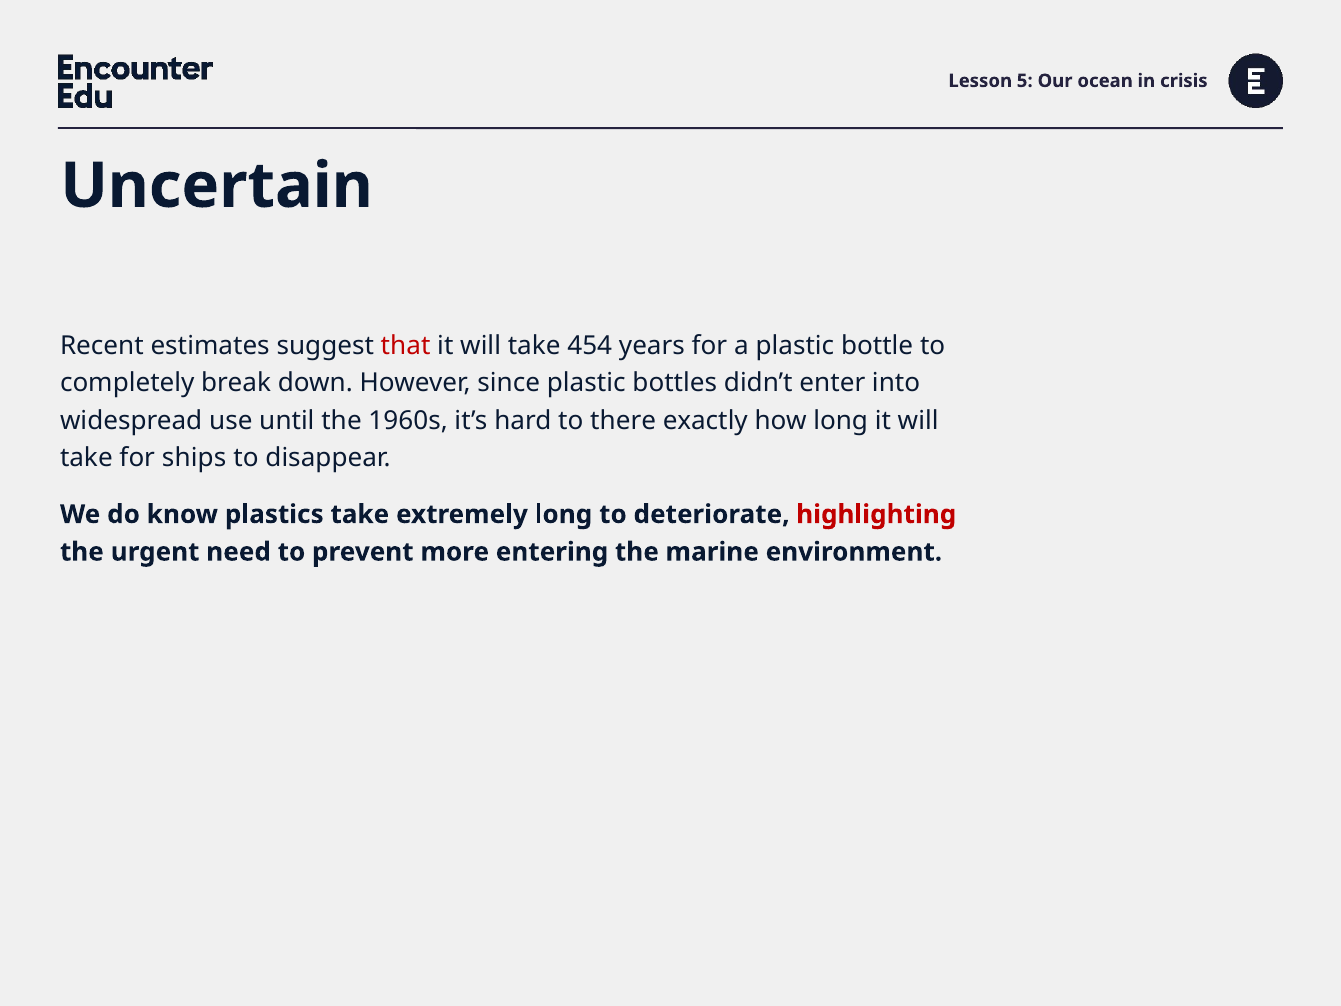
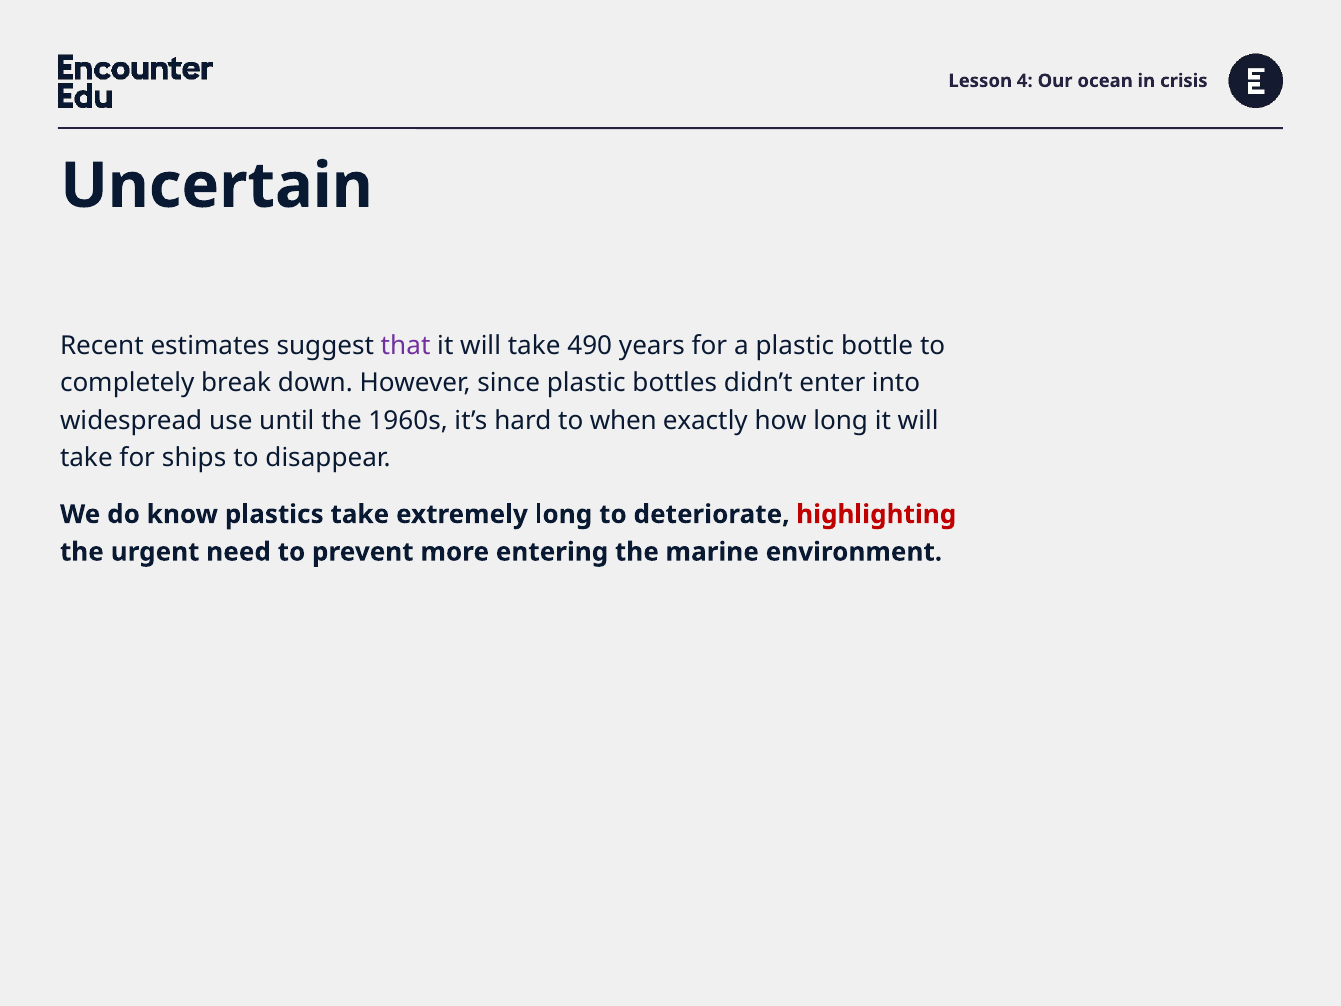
5: 5 -> 4 (1025, 81)
that colour: red -> purple (406, 345)
454: 454 -> 490 (590, 345)
there: there -> when (623, 421)
